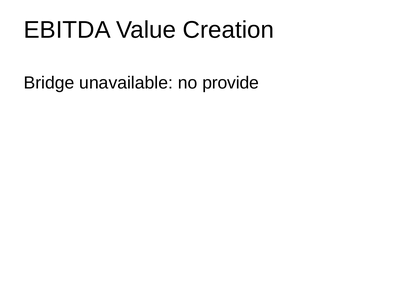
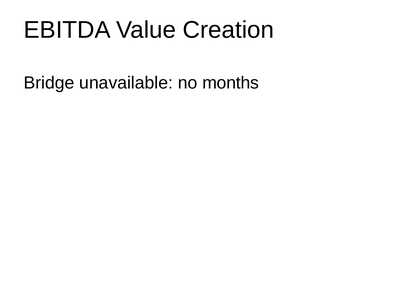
provide: provide -> months (231, 83)
